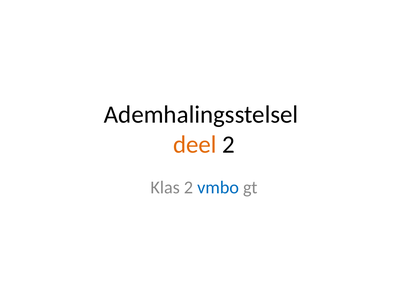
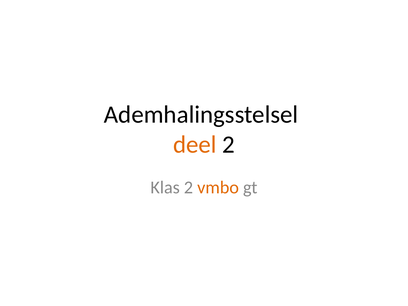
vmbo colour: blue -> orange (218, 188)
